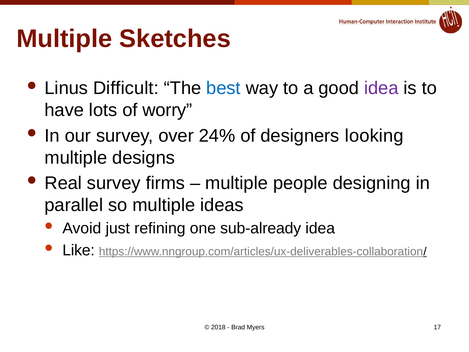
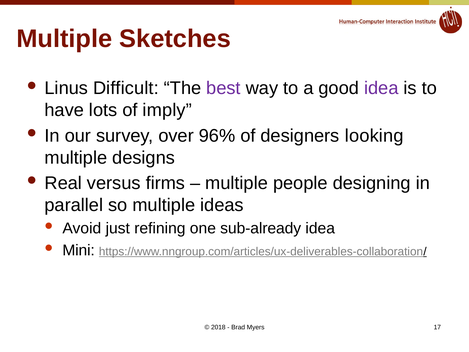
best colour: blue -> purple (224, 88)
worry: worry -> imply (167, 110)
24%: 24% -> 96% (217, 136)
Real survey: survey -> versus (114, 183)
Like: Like -> Mini (79, 250)
